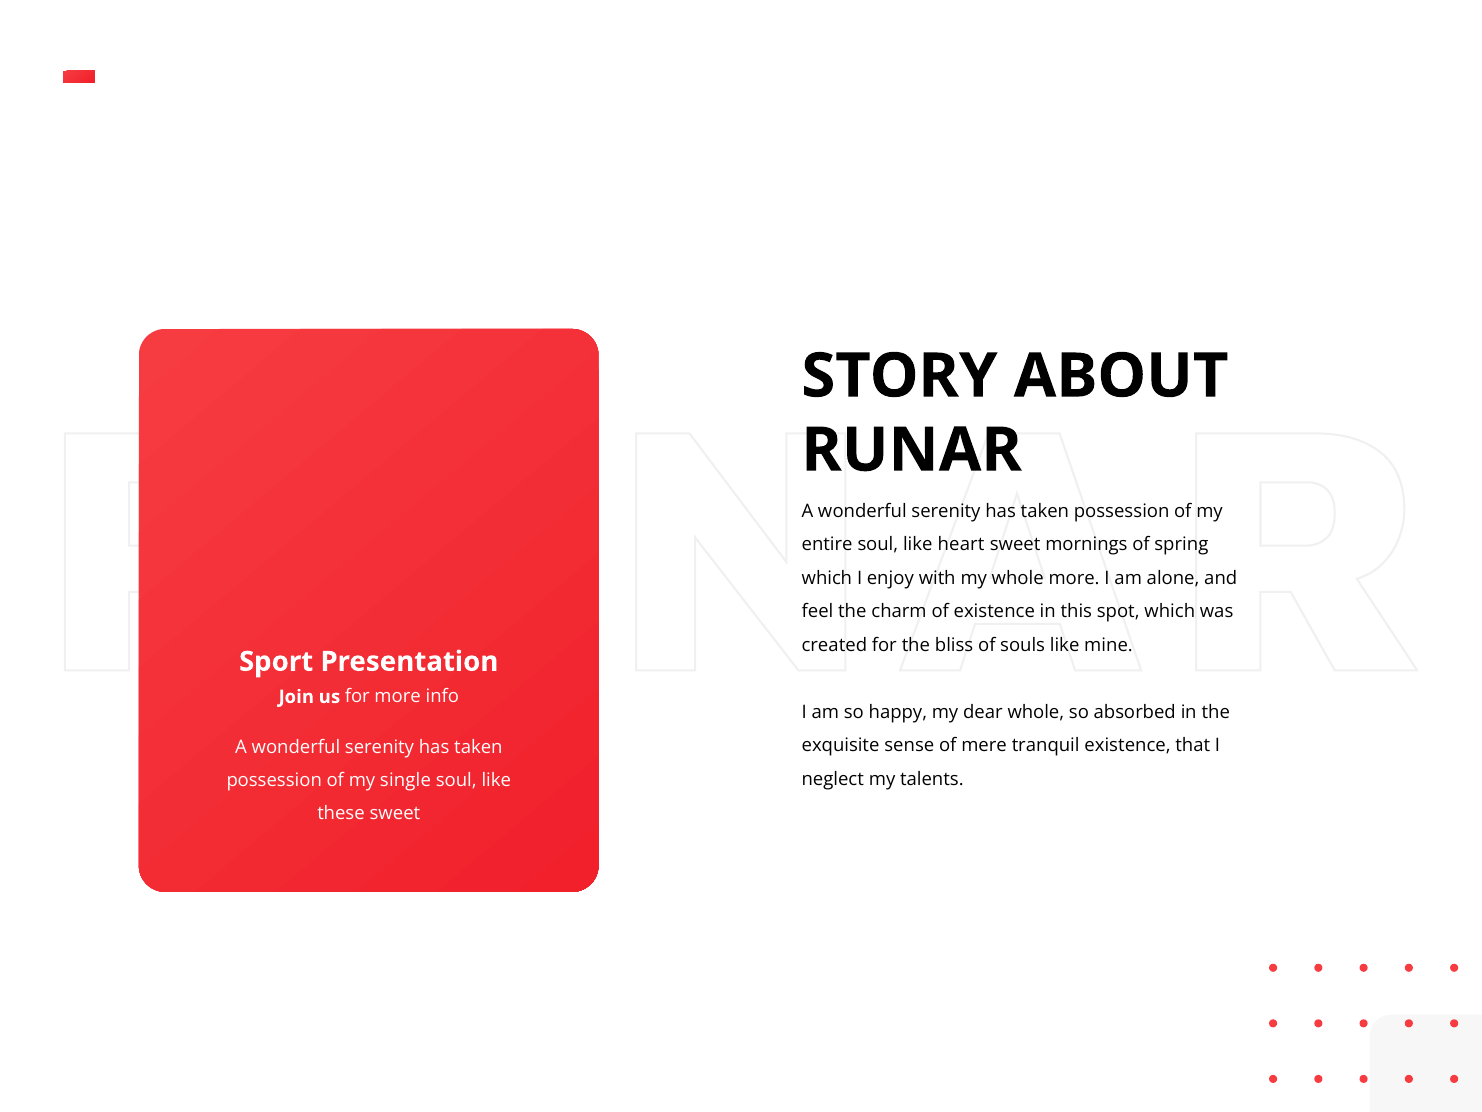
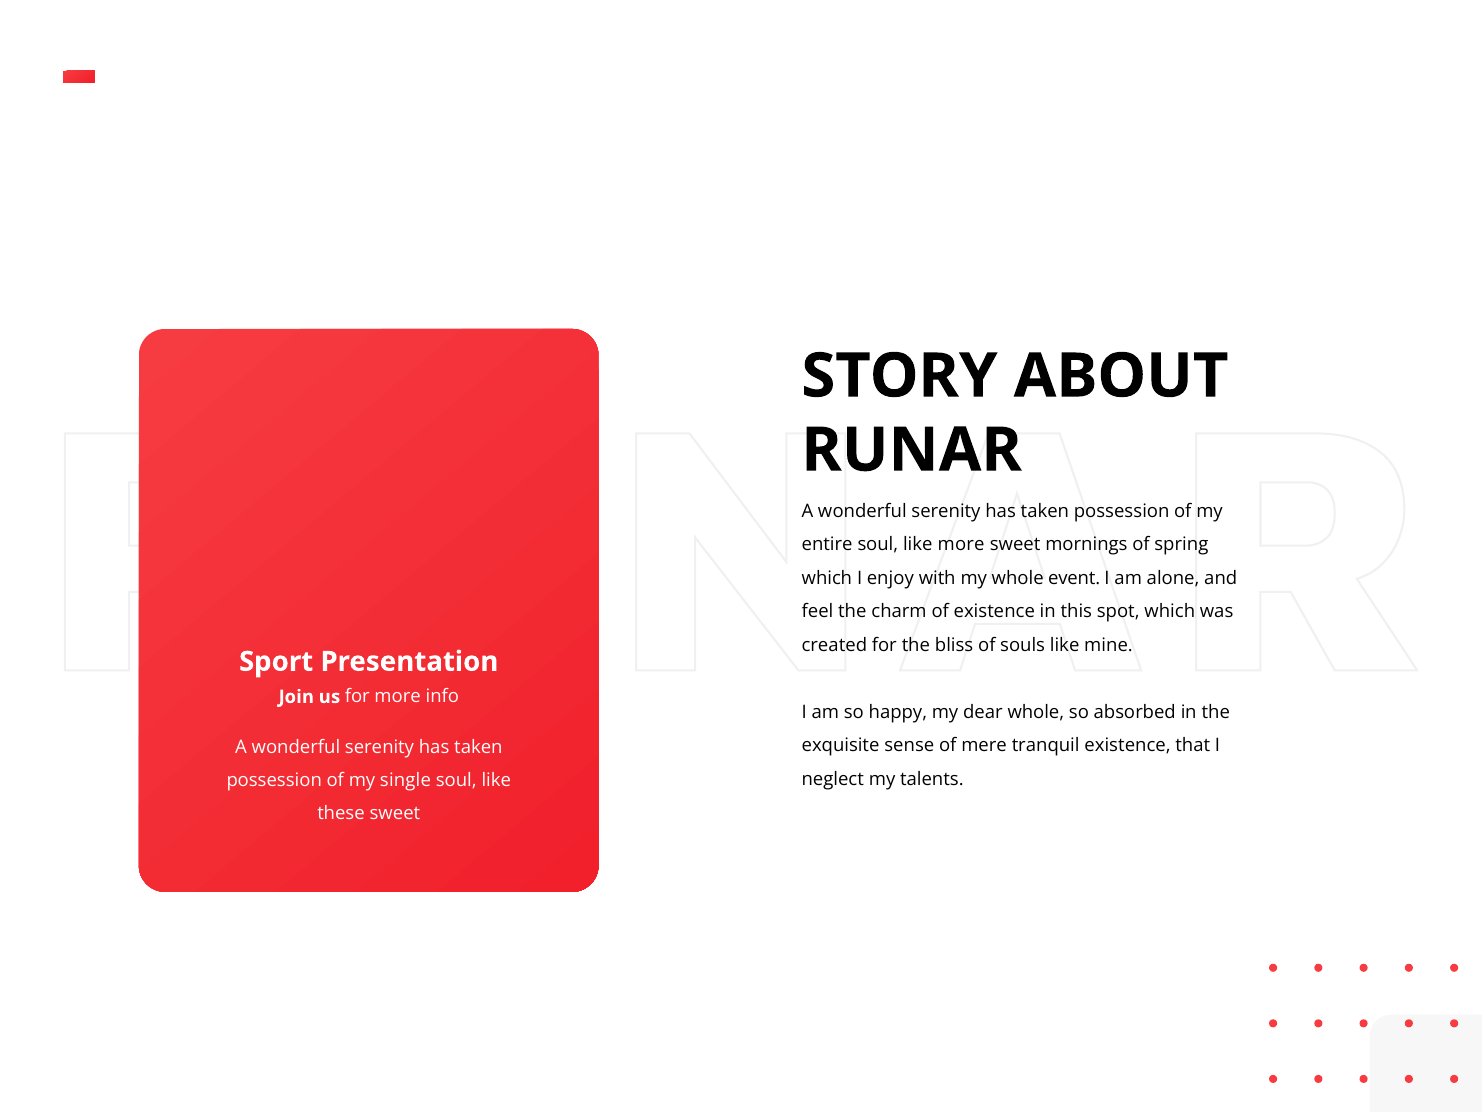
like heart: heart -> more (961, 545)
whole more: more -> event (1074, 578)
